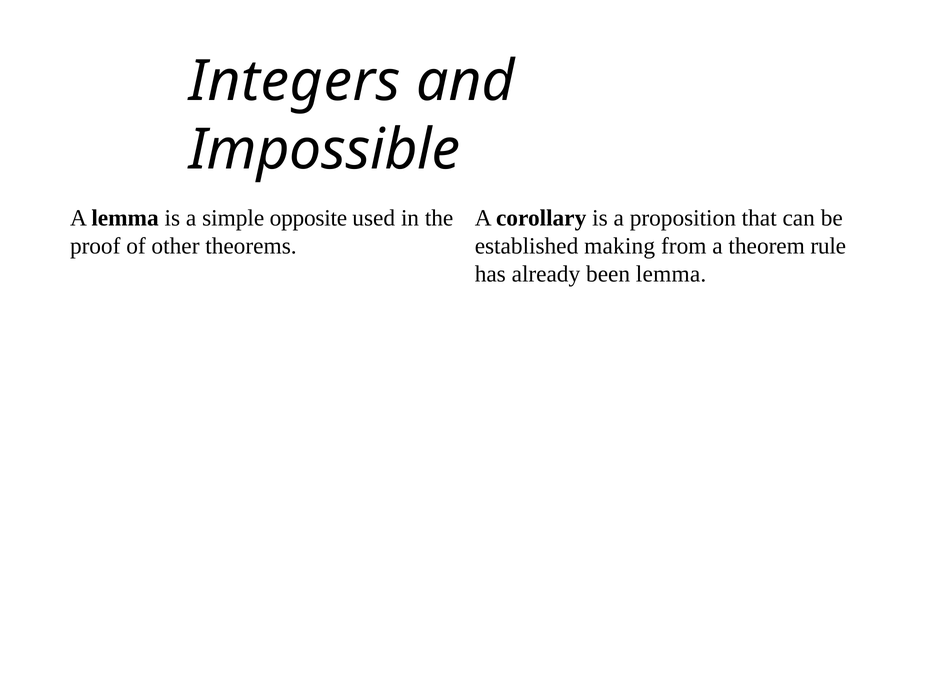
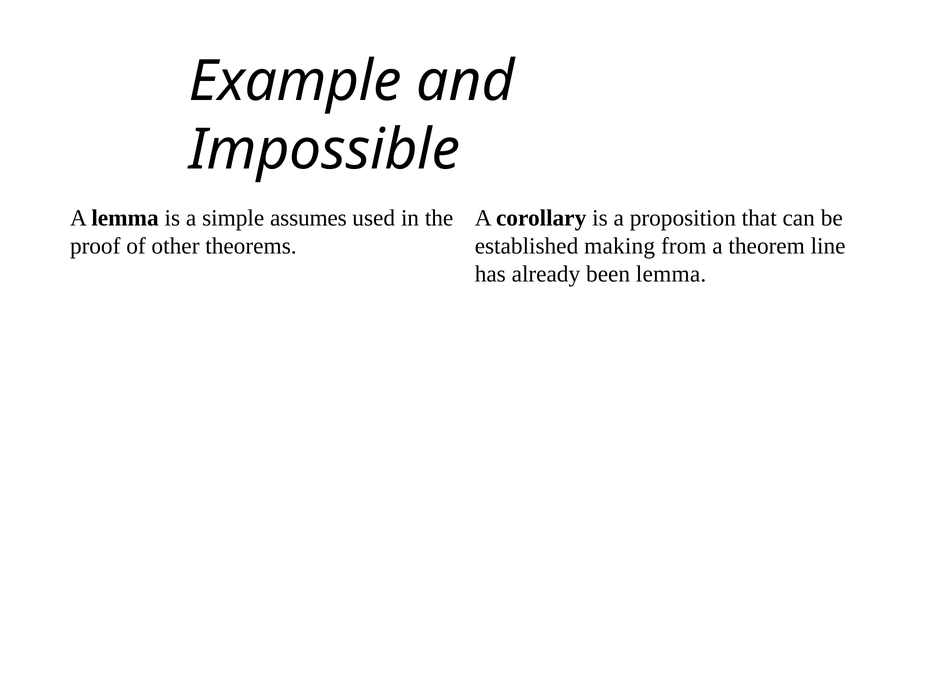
Integers: Integers -> Example (295, 82)
opposite: opposite -> assumes (308, 218)
rule: rule -> line (828, 246)
